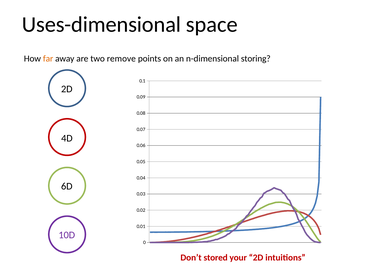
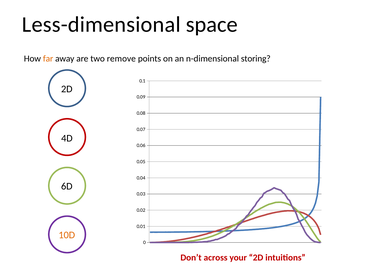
Uses-dimensional: Uses-dimensional -> Less-dimensional (101, 24)
10D colour: purple -> orange (67, 235)
stored: stored -> across (216, 258)
